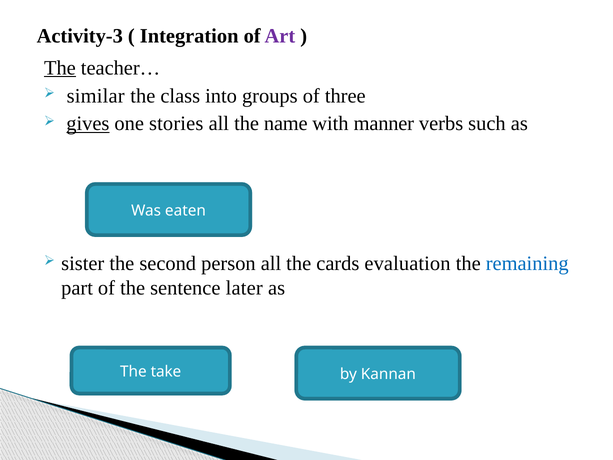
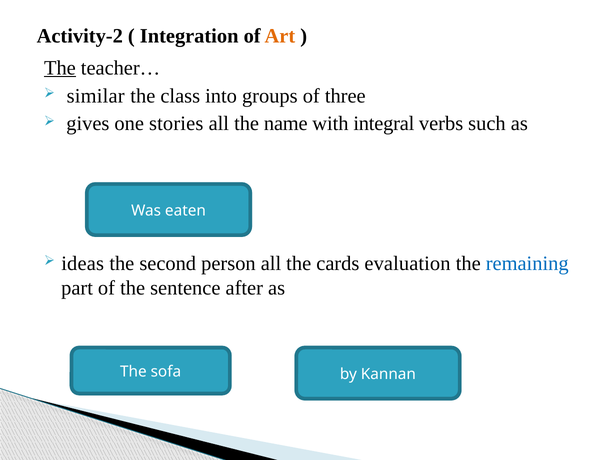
Activity-3: Activity-3 -> Activity-2 (80, 36)
Art colour: purple -> orange (280, 36)
gives underline: present -> none (88, 124)
manner: manner -> integral (384, 124)
sister: sister -> ideas (83, 263)
later: later -> after (244, 288)
take: take -> sofa (166, 371)
